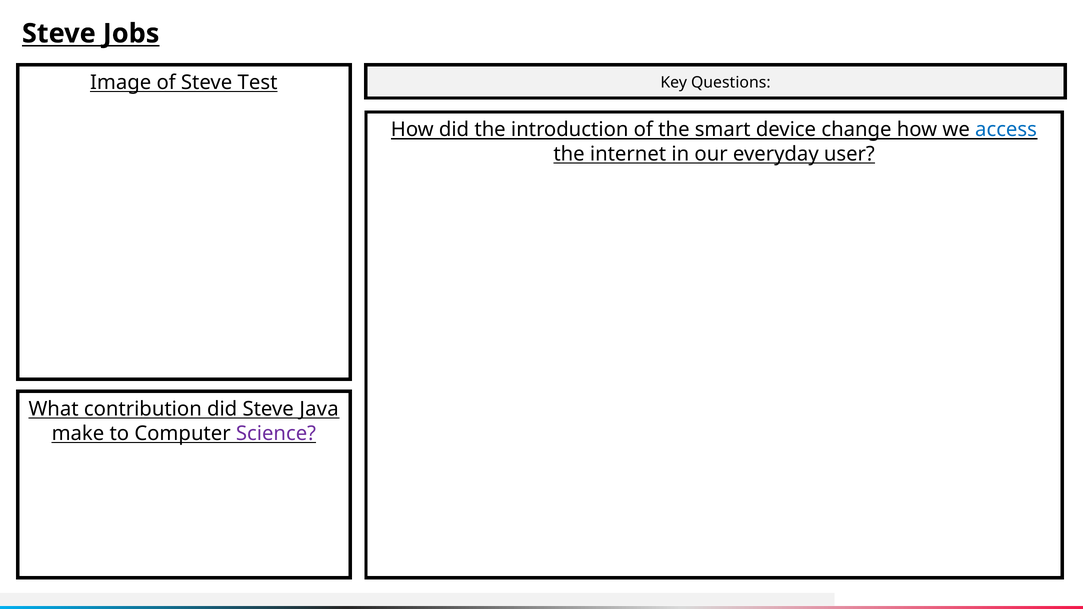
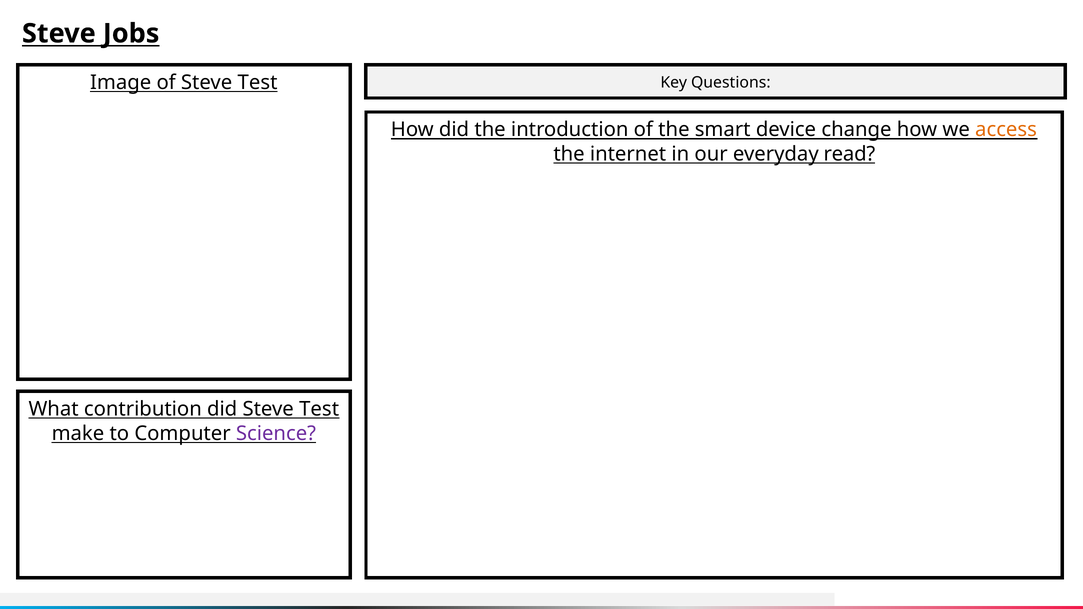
access colour: blue -> orange (1006, 130)
user: user -> read (849, 154)
did Steve Java: Java -> Test (319, 409)
